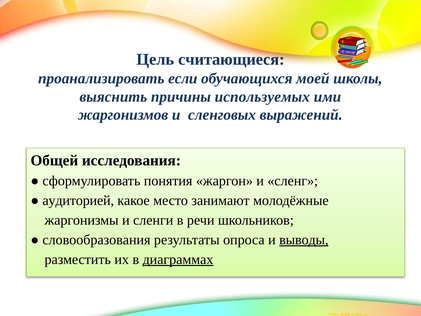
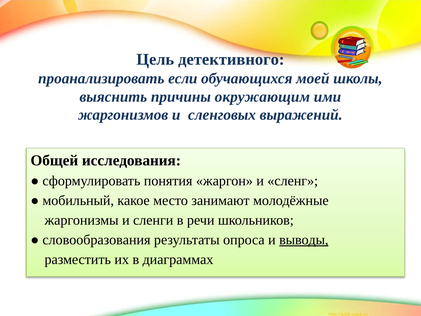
считающиеся: считающиеся -> детективного (231, 59)
используемых: используемых -> окружающим (262, 97)
аудиторией: аудиторией -> мобильный (78, 200)
диаграммах underline: present -> none (178, 259)
